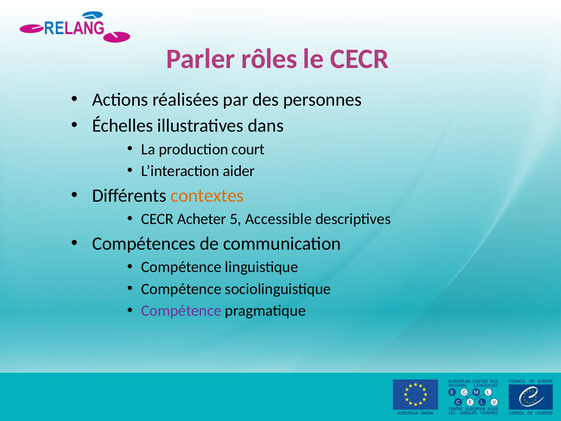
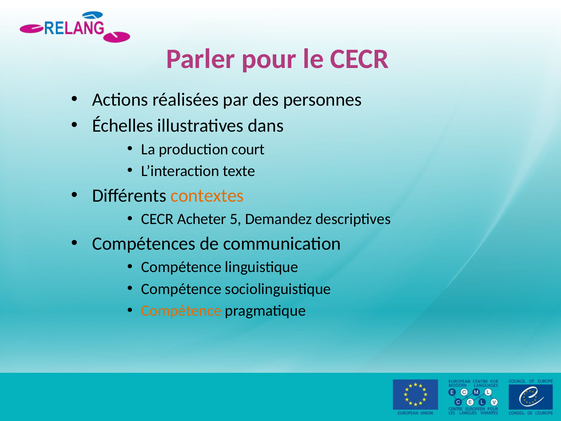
rôles: rôles -> pour (269, 59)
aider: aider -> texte (239, 171)
Accessible: Accessible -> Demandez (279, 219)
Compétence colour: purple -> orange (181, 311)
